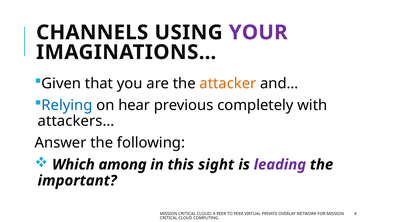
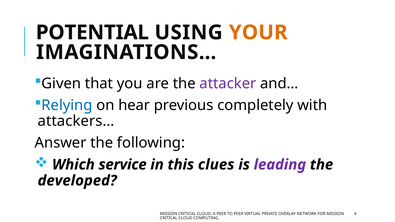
CHANNELS: CHANNELS -> POTENTIAL (92, 33)
YOUR colour: purple -> orange (258, 33)
attacker colour: orange -> purple (228, 83)
among: among -> service (123, 165)
sight: sight -> clues (216, 165)
important: important -> developed (77, 181)
